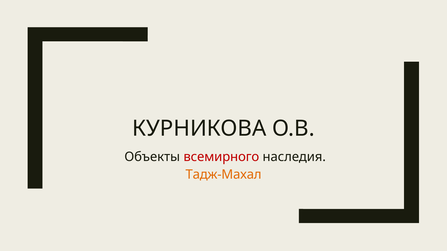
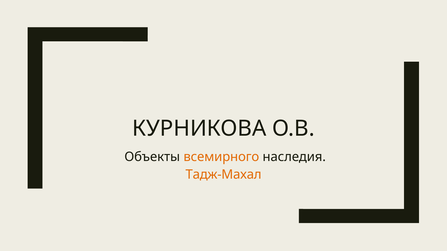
всемирного colour: red -> orange (221, 157)
